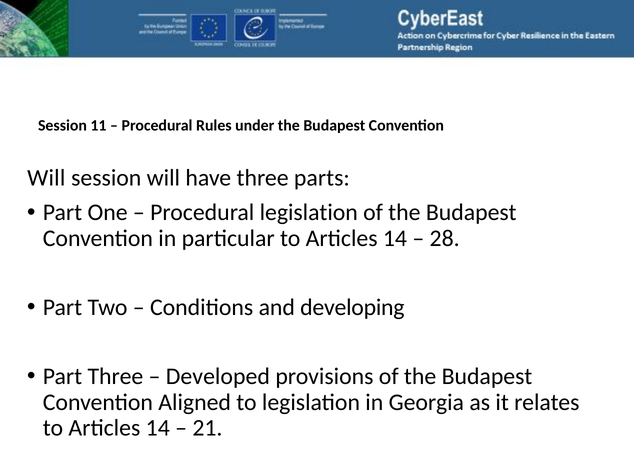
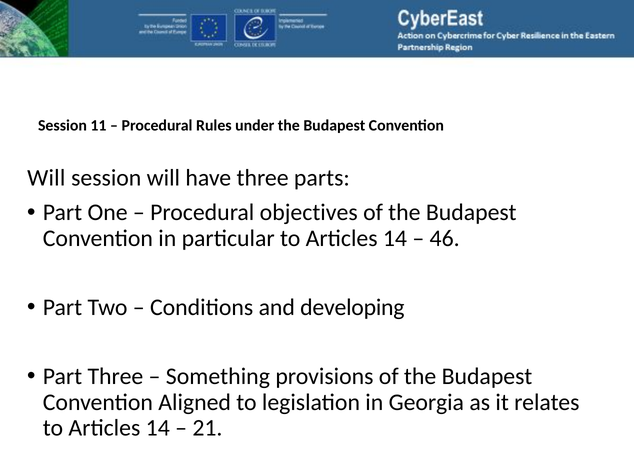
Procedural legislation: legislation -> objectives (309, 212)
28: 28 -> 46 (445, 238)
Developed: Developed -> Something (218, 376)
